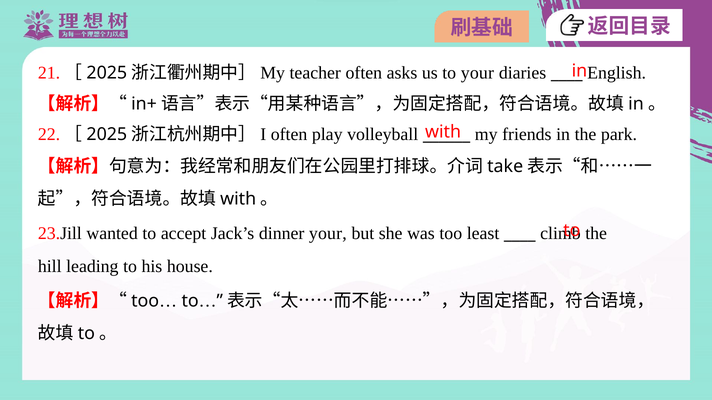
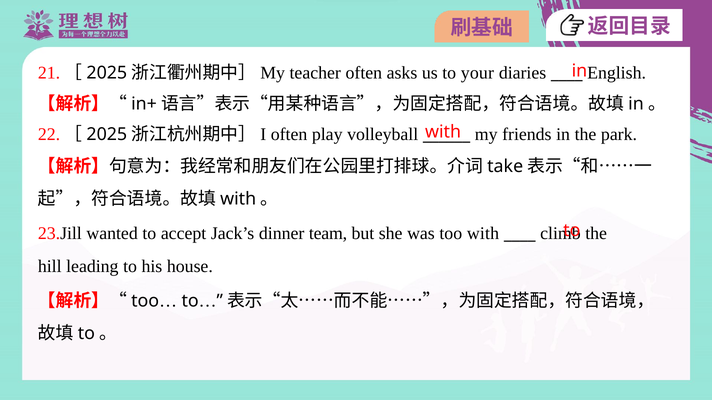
dinner your: your -> team (328, 234)
too least: least -> with (483, 234)
